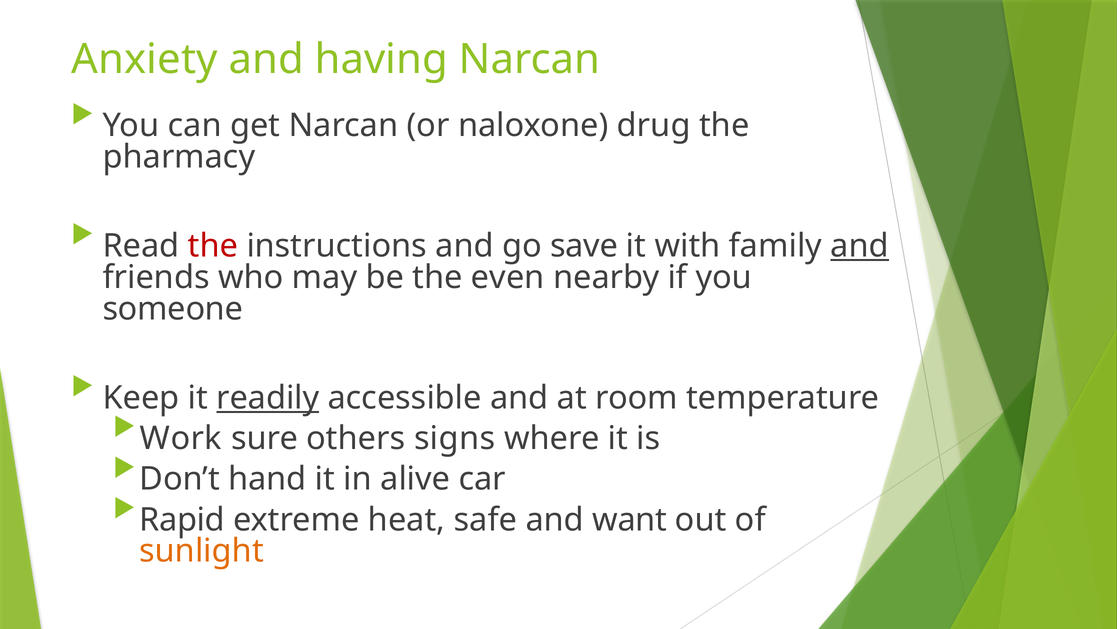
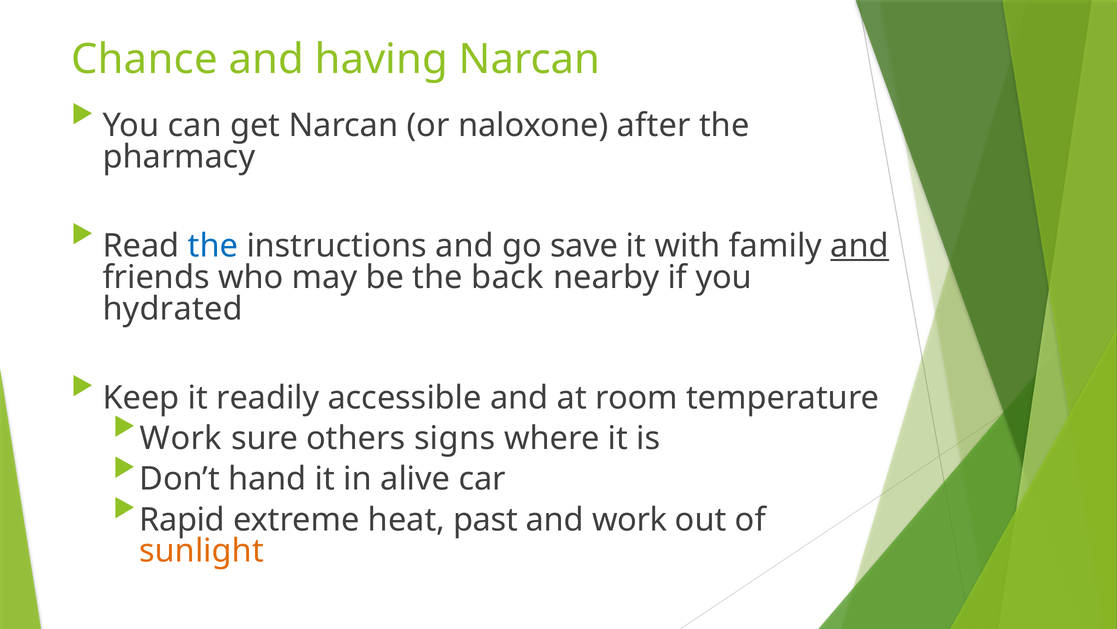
Anxiety: Anxiety -> Chance (144, 59)
drug: drug -> after (654, 126)
the colour: red -> blue (213, 246)
even: even -> back (508, 277)
someone: someone -> hydrated (173, 308)
readily underline: present -> none (268, 397)
safe: safe -> past (486, 519)
and want: want -> work (630, 519)
